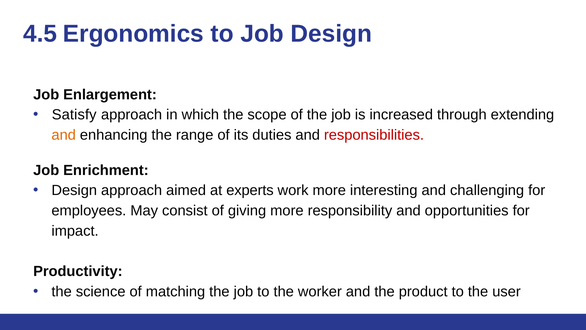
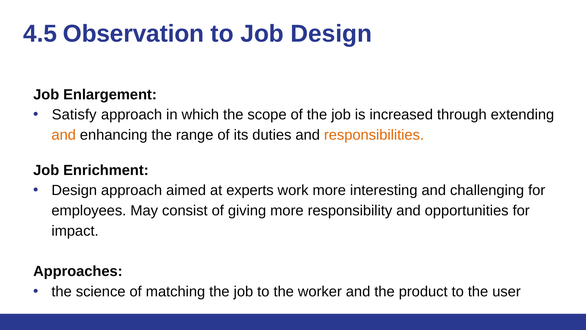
Ergonomics: Ergonomics -> Observation (133, 34)
responsibilities colour: red -> orange (374, 135)
Productivity: Productivity -> Approaches (78, 271)
